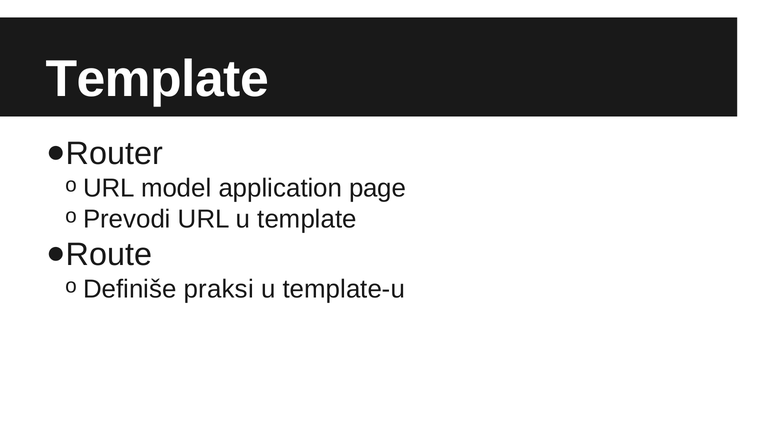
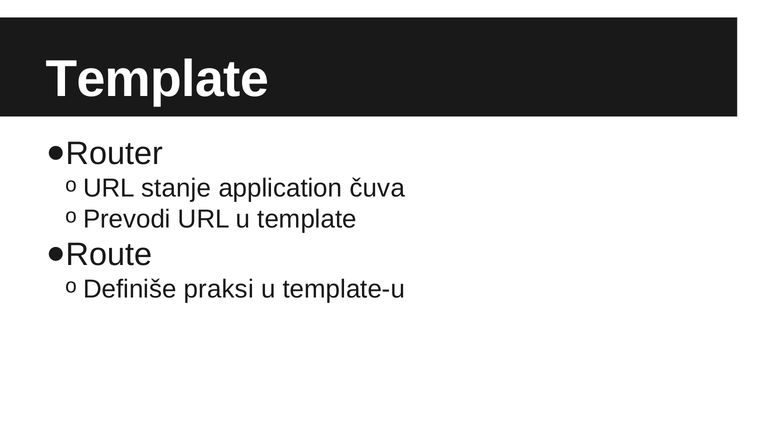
model: model -> stanje (176, 188)
page: page -> čuva (377, 188)
